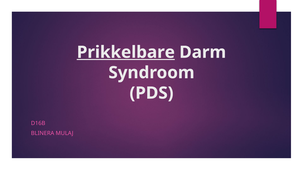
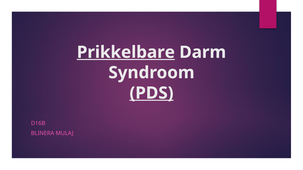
PDS underline: none -> present (152, 93)
